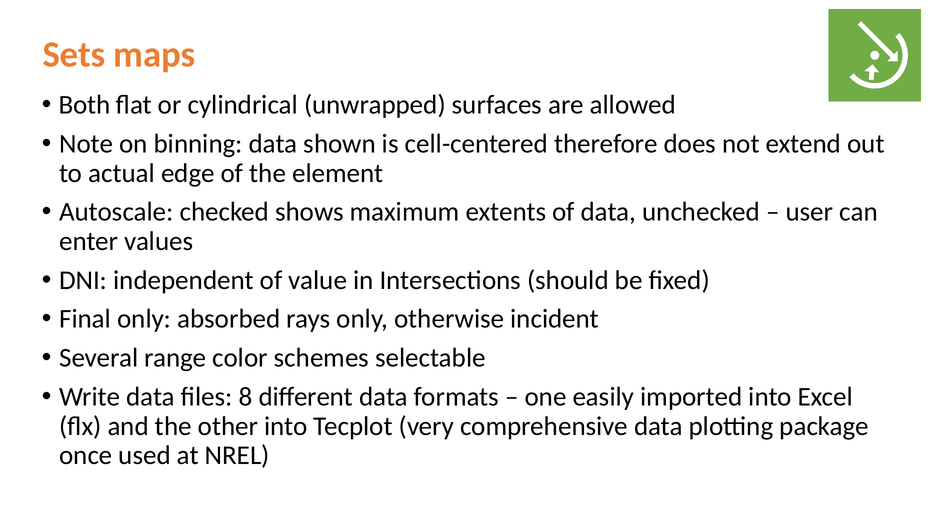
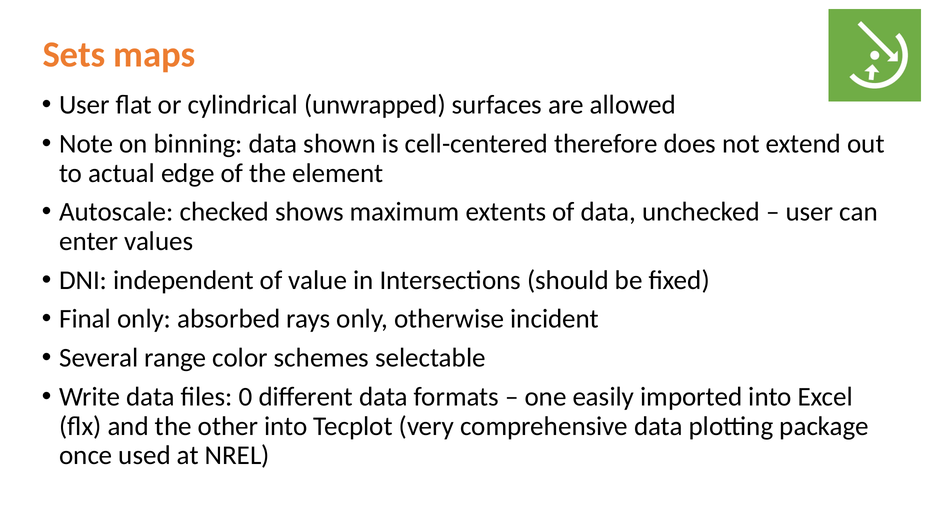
Both: Both -> User (84, 105)
8: 8 -> 0 (246, 397)
